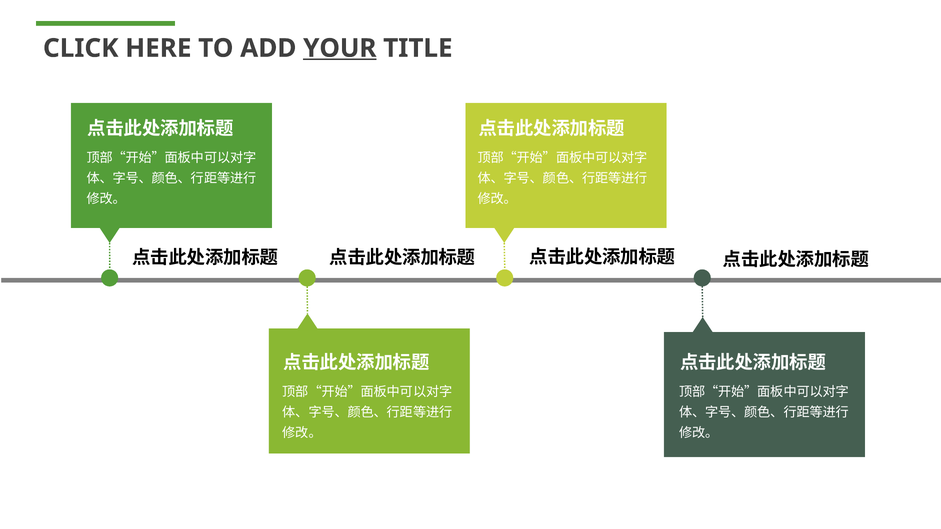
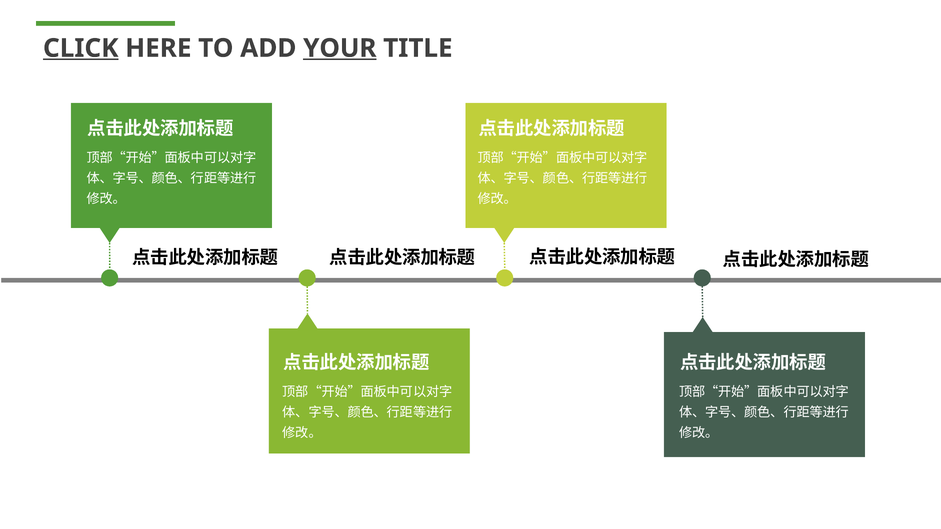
CLICK underline: none -> present (81, 48)
